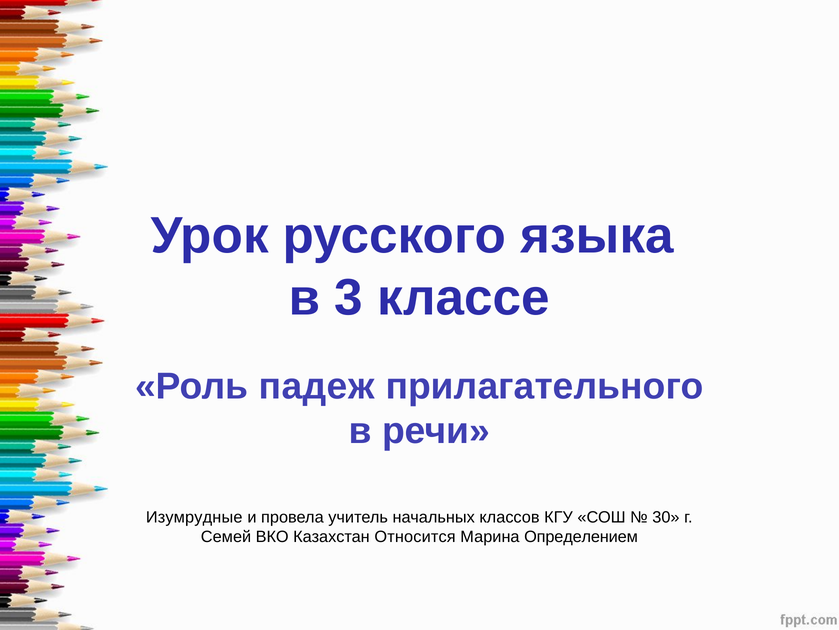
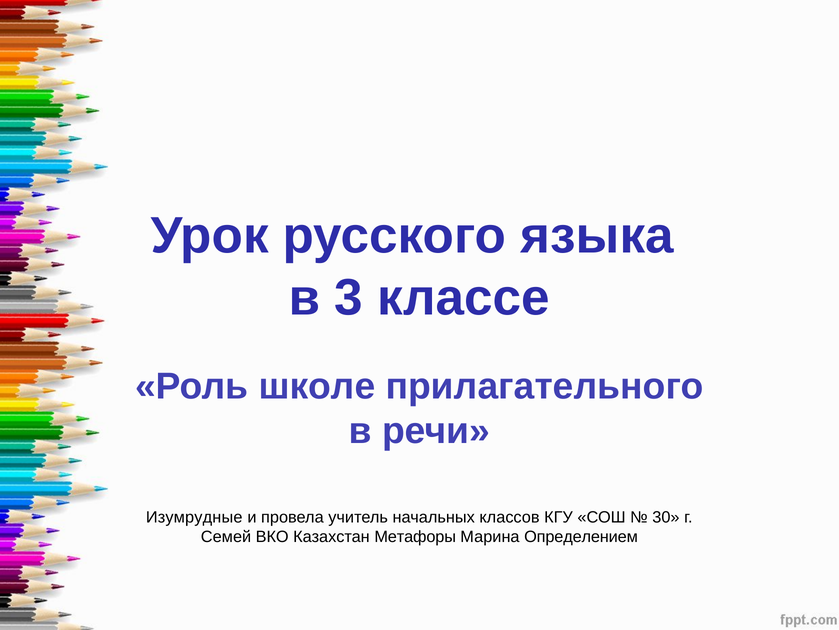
падеж: падеж -> школе (317, 386)
Относится: Относится -> Метафоры (415, 536)
